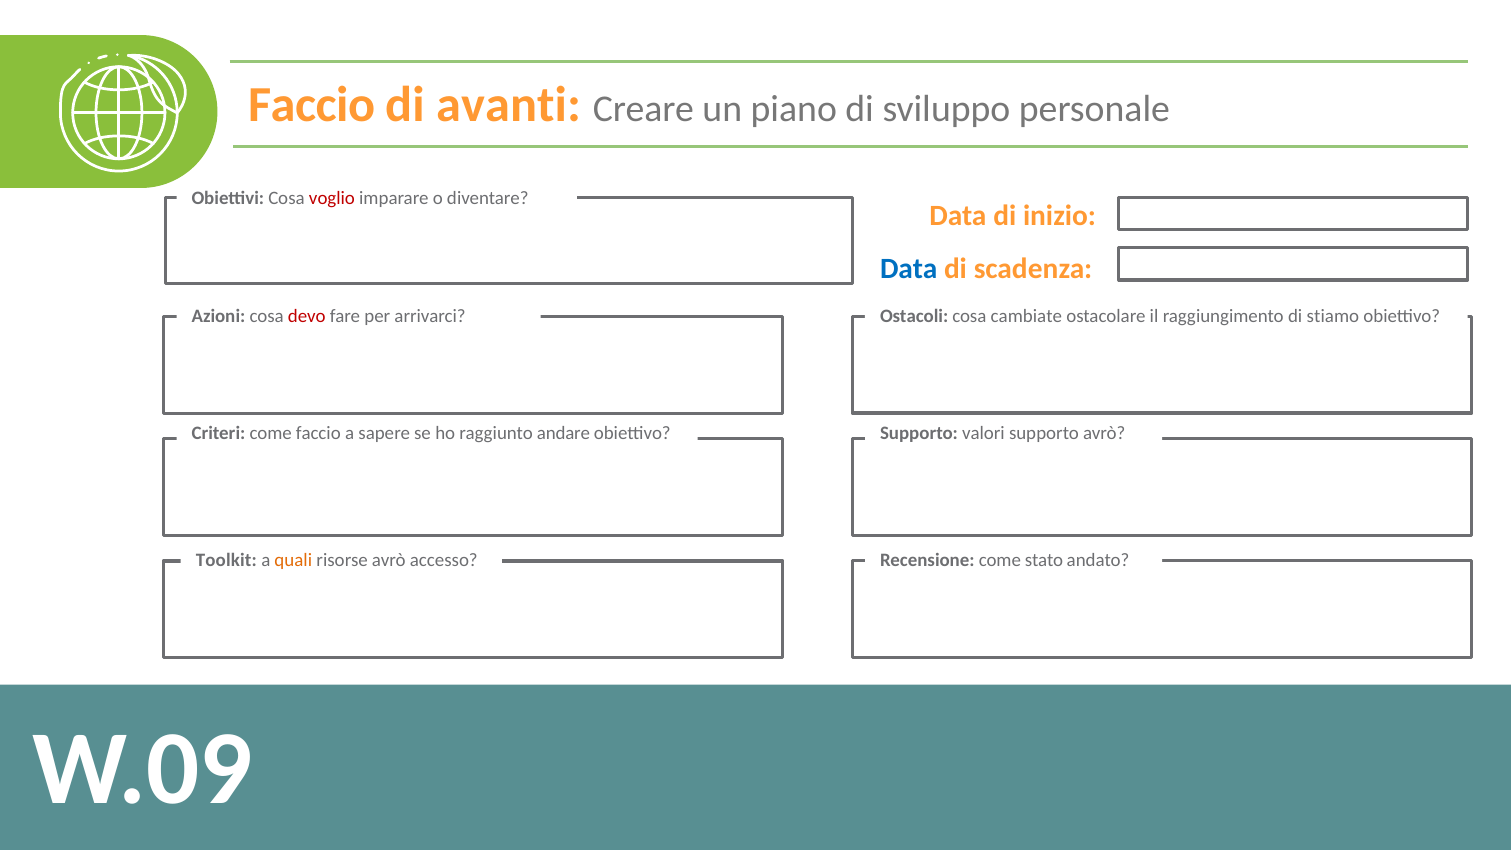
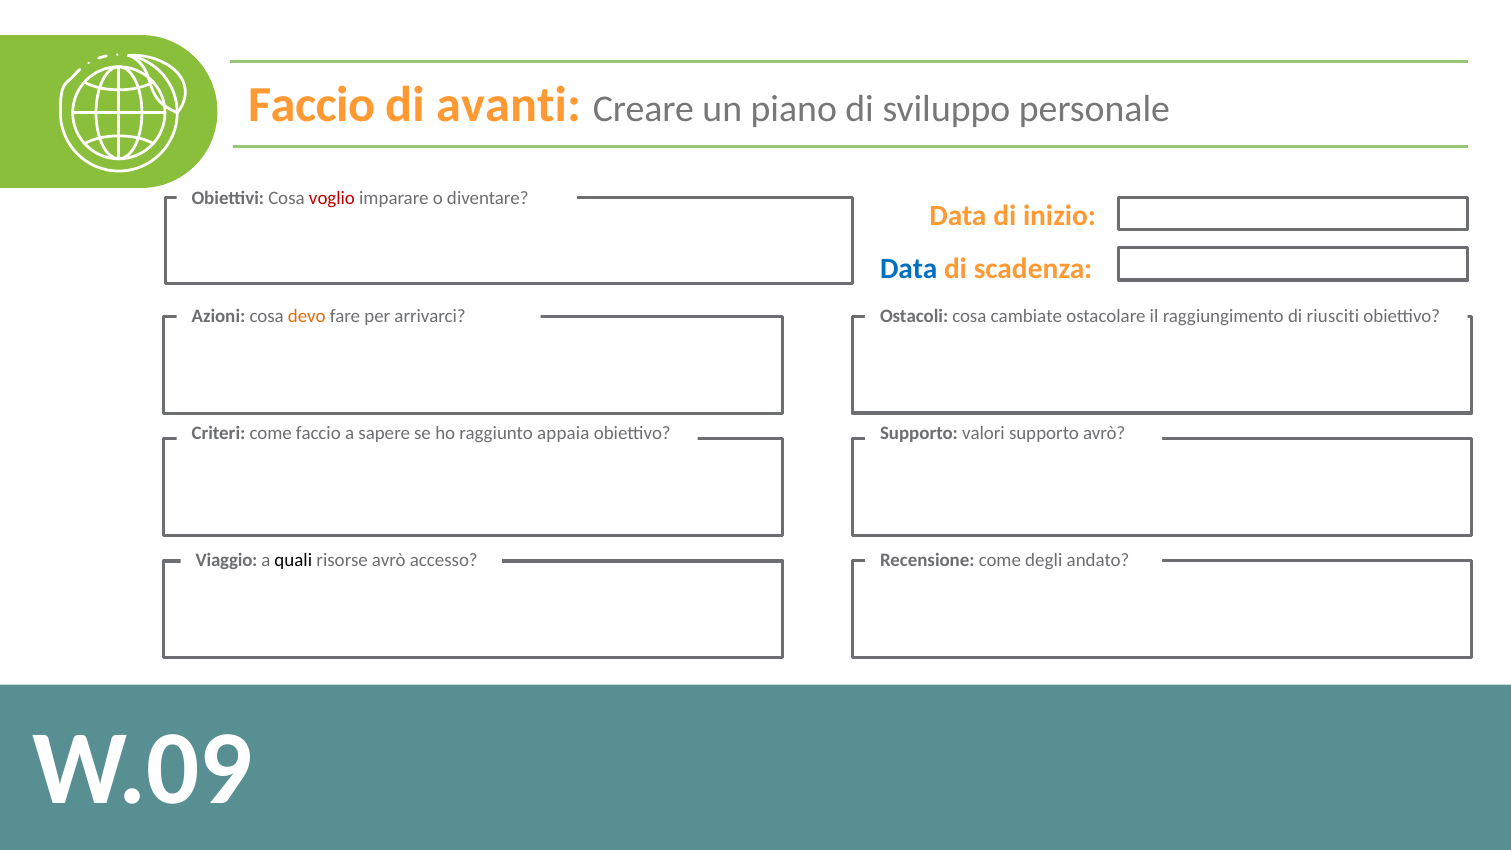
devo colour: red -> orange (307, 317)
stiamo: stiamo -> riusciti (1333, 316)
andare: andare -> appaia (563, 434)
stato: stato -> degli (1044, 560)
Toolkit: Toolkit -> Viaggio (227, 560)
quali colour: orange -> black (293, 560)
